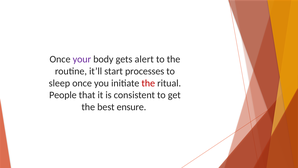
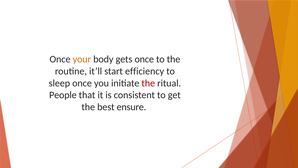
your colour: purple -> orange (82, 59)
gets alert: alert -> once (144, 59)
processes: processes -> efficiency (145, 71)
